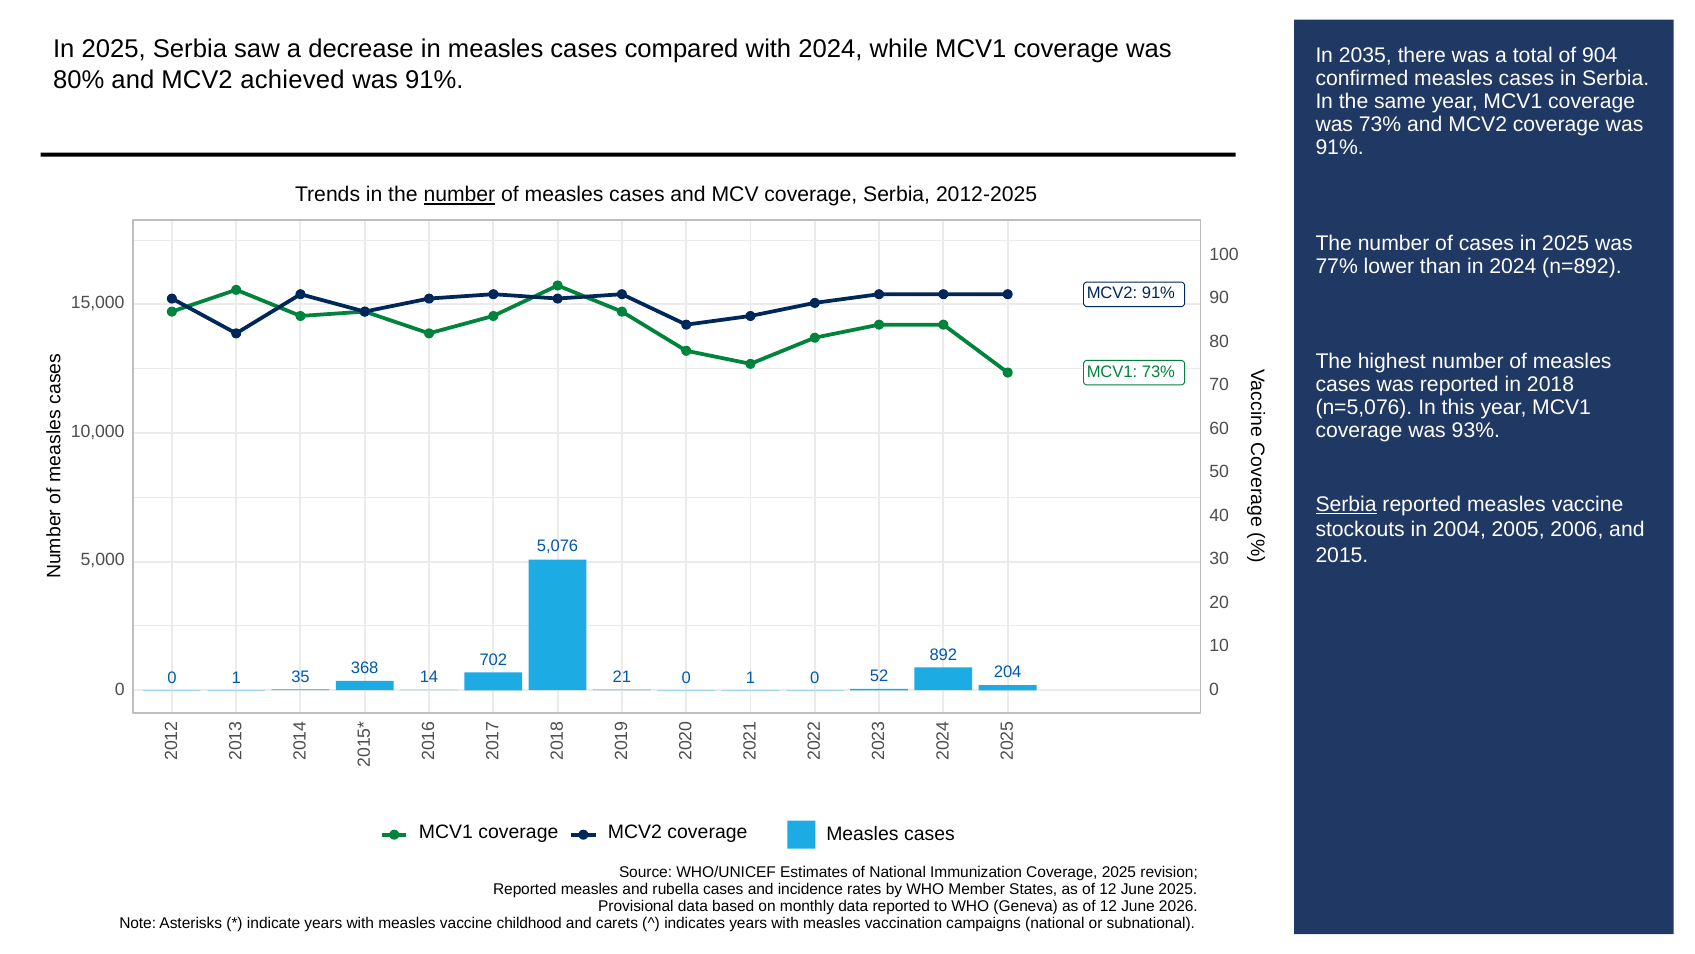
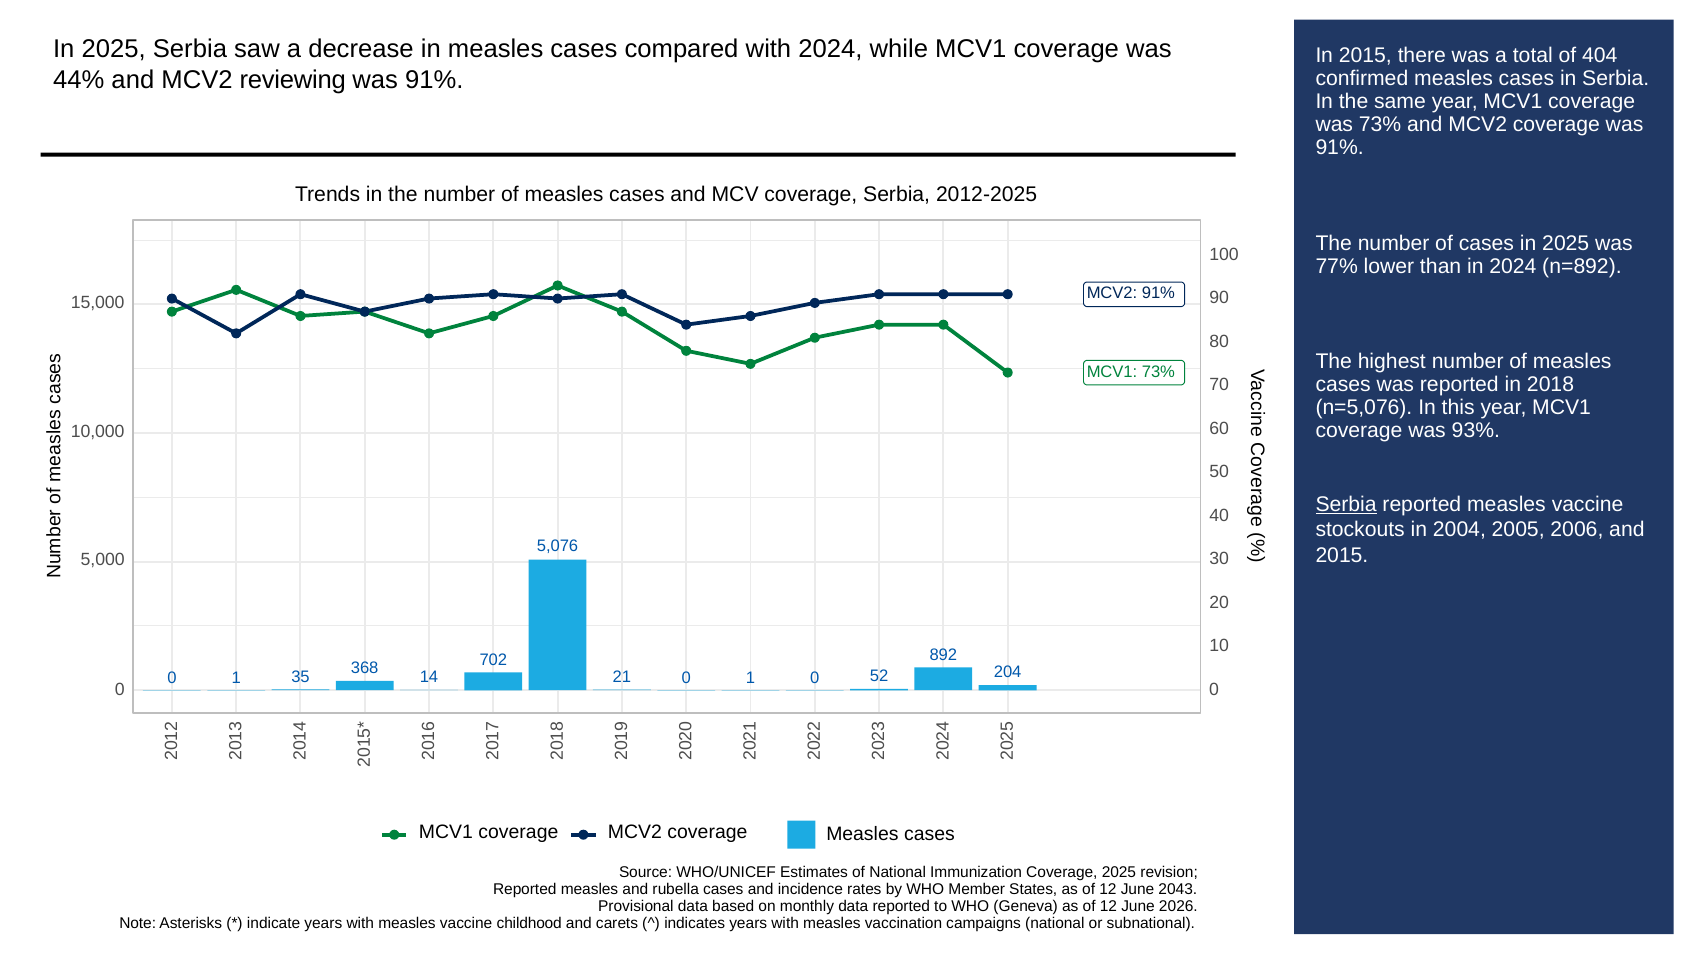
In 2035: 2035 -> 2015 (1365, 56)
904: 904 -> 404 (1600, 56)
80%: 80% -> 44% (79, 80)
achieved: achieved -> reviewing (293, 80)
number underline: present -> none (459, 195)
June 2025: 2025 -> 2043 (1178, 889)
